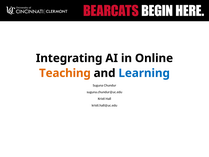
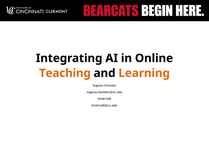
Learning colour: blue -> orange (144, 73)
